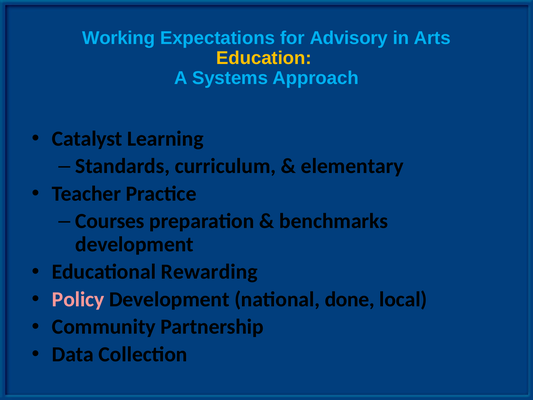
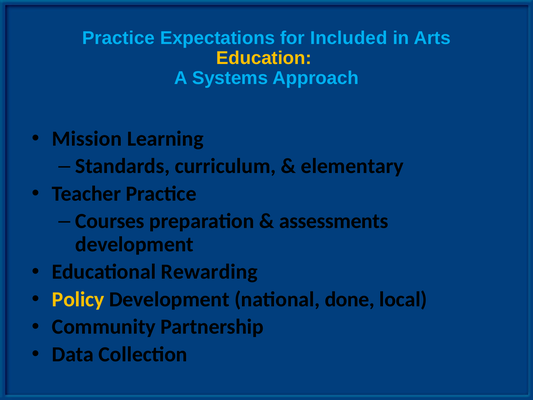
Working: Working -> Practice (118, 38)
Advisory: Advisory -> Included (349, 38)
Catalyst: Catalyst -> Mission (87, 139)
benchmarks: benchmarks -> assessments (334, 221)
Policy colour: pink -> yellow (78, 299)
